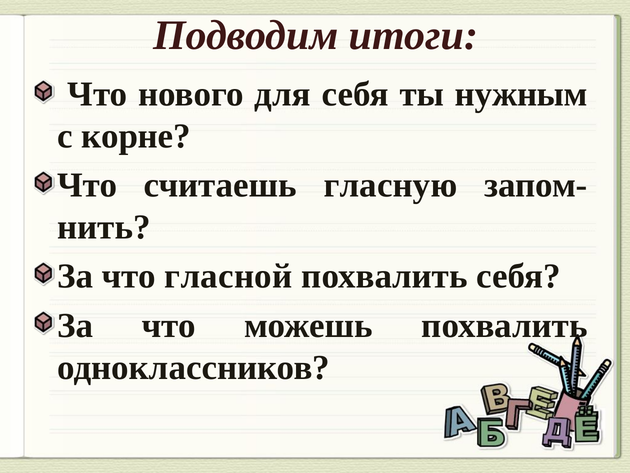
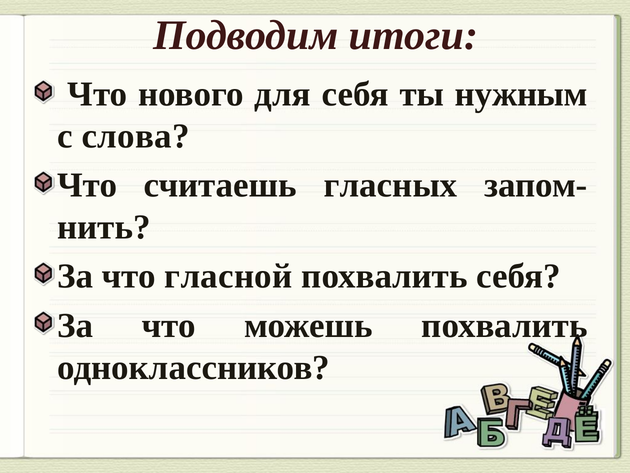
корне: корне -> слова (136, 136)
гласную: гласную -> гласных (390, 185)
